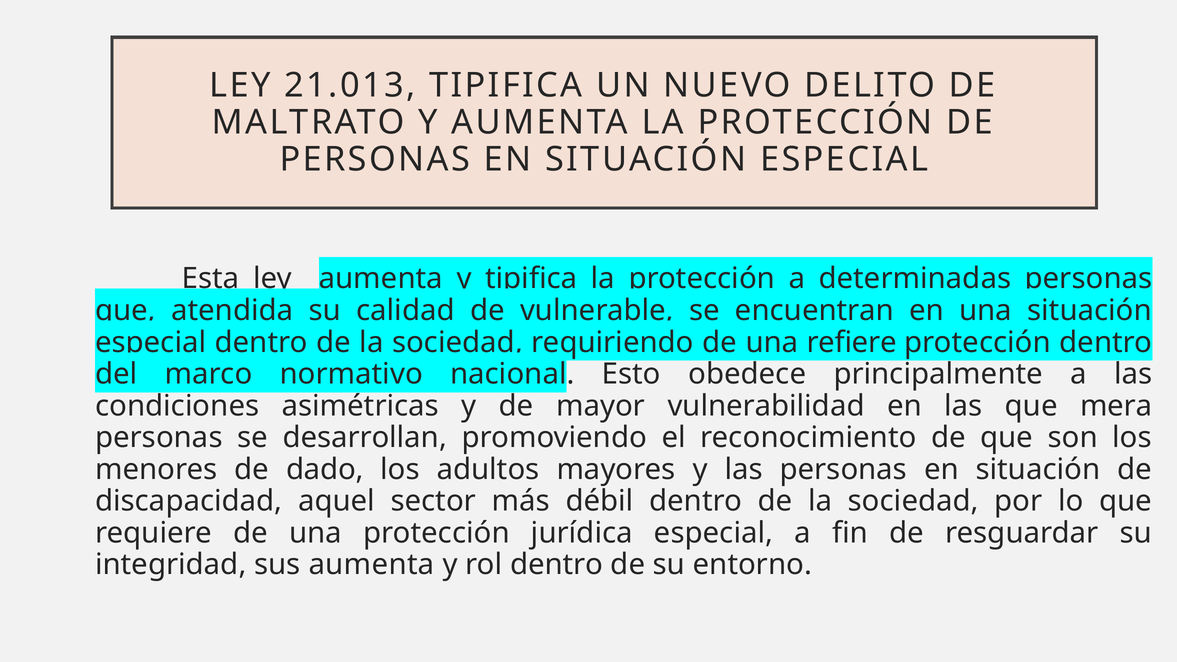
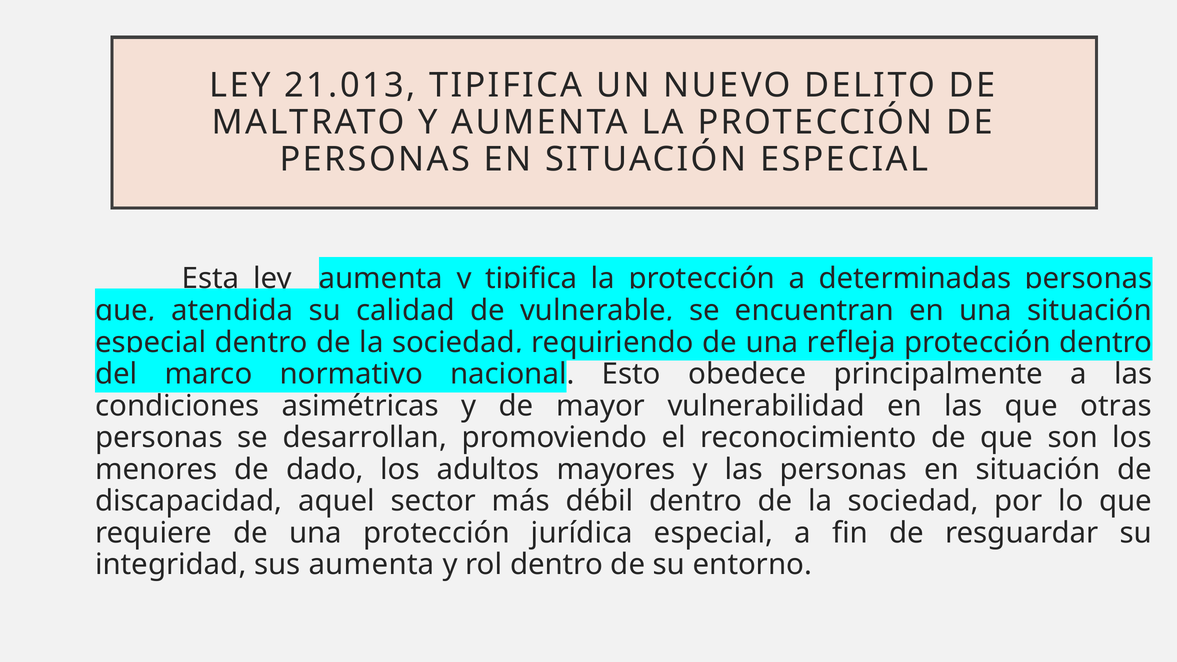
refiere: refiere -> refleja (851, 342)
mera: mera -> otras (1116, 406)
